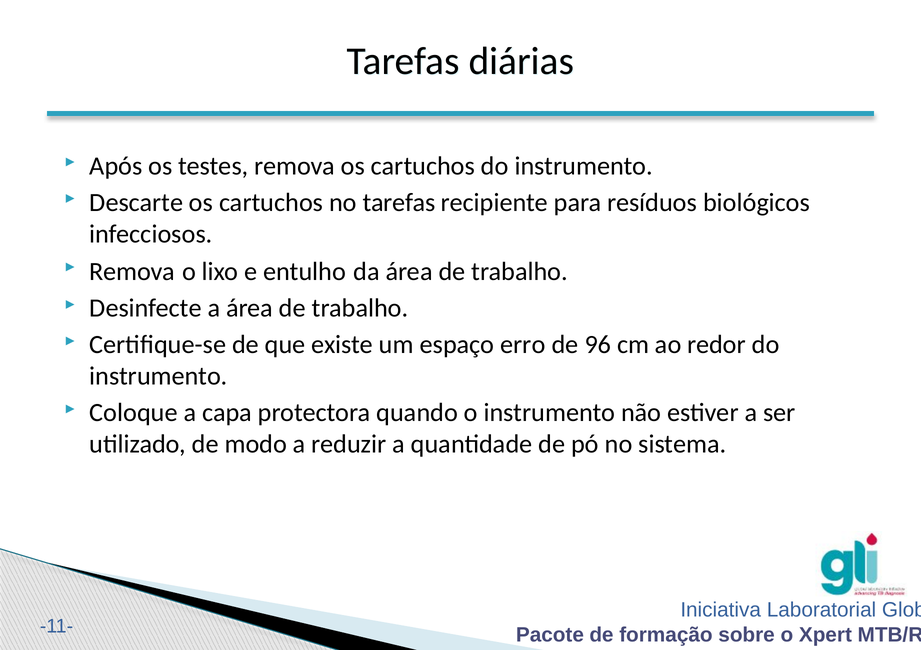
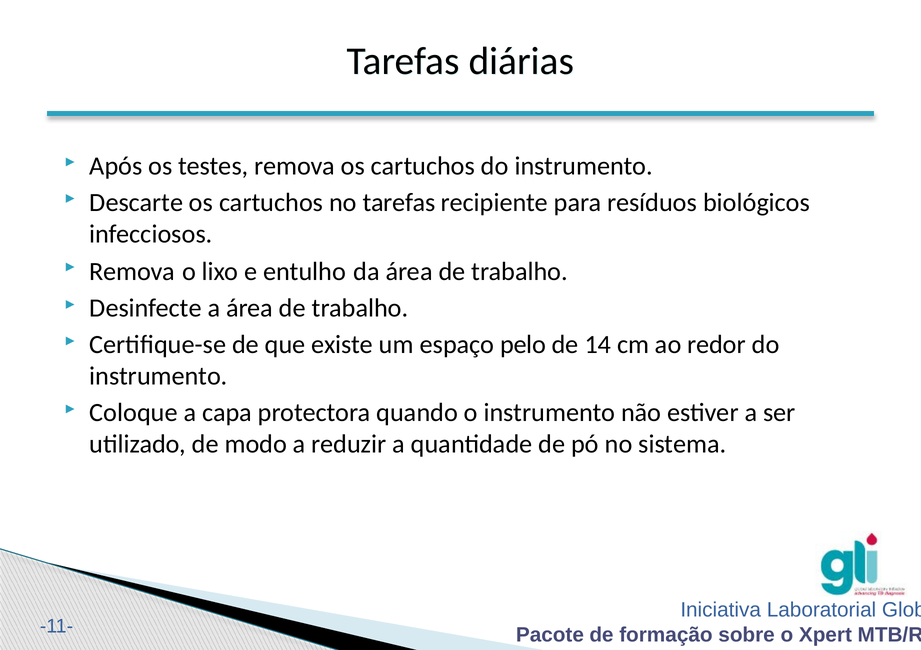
erro: erro -> pelo (523, 345)
96: 96 -> 14 (598, 345)
